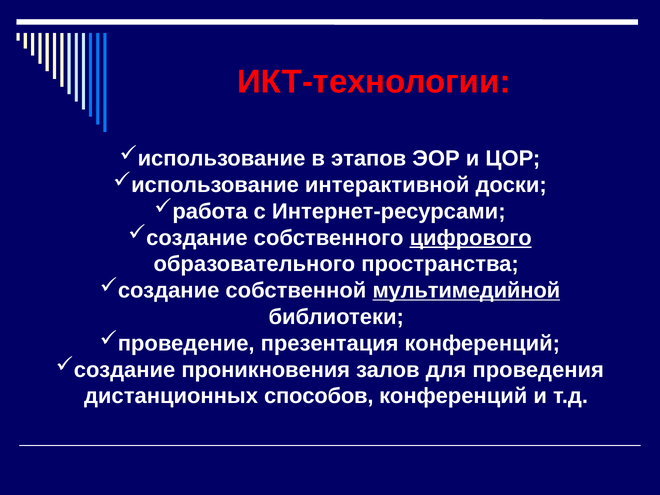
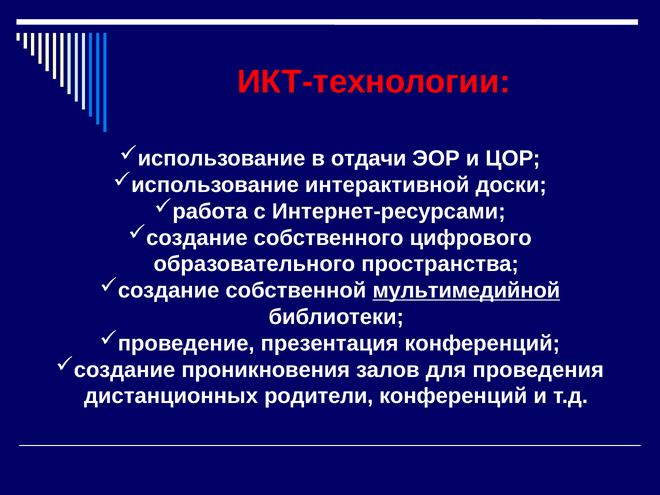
этапов: этапов -> отдачи (369, 159)
цифрового underline: present -> none (471, 238)
способов: способов -> родители (319, 396)
